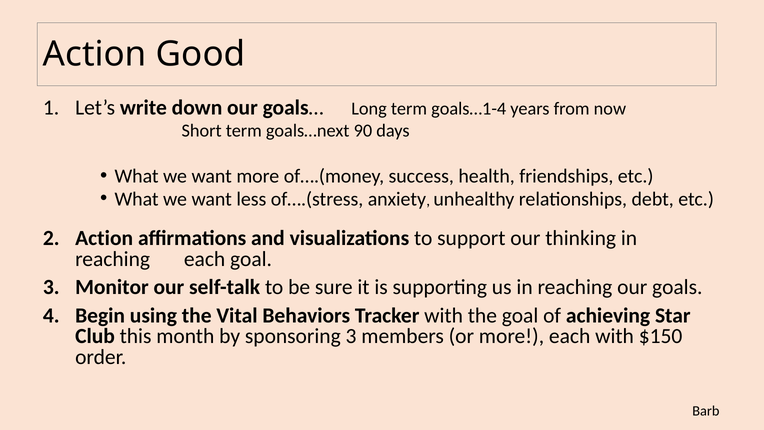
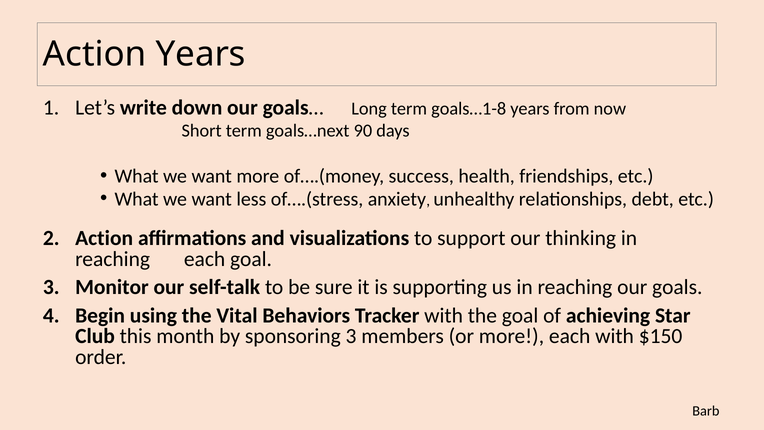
Action Good: Good -> Years (201, 54)
goals…1-4: goals…1-4 -> goals…1-8 (469, 109)
